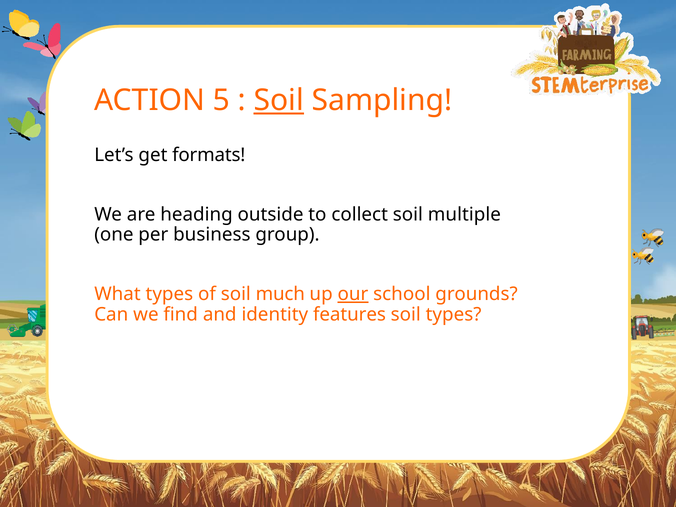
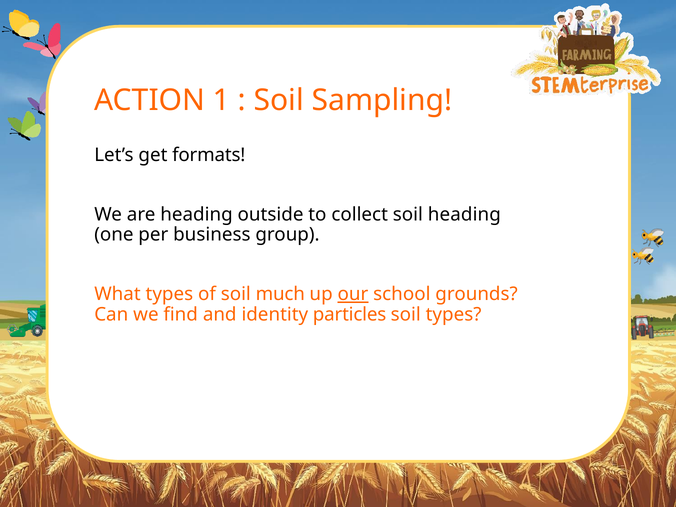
5: 5 -> 1 (221, 100)
Soil underline: present -> none (279, 100)
soil multiple: multiple -> heading (464, 214)
features: features -> particles (350, 314)
